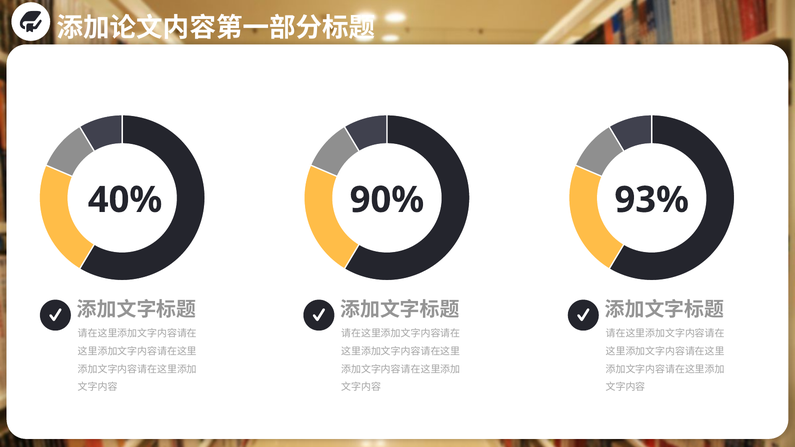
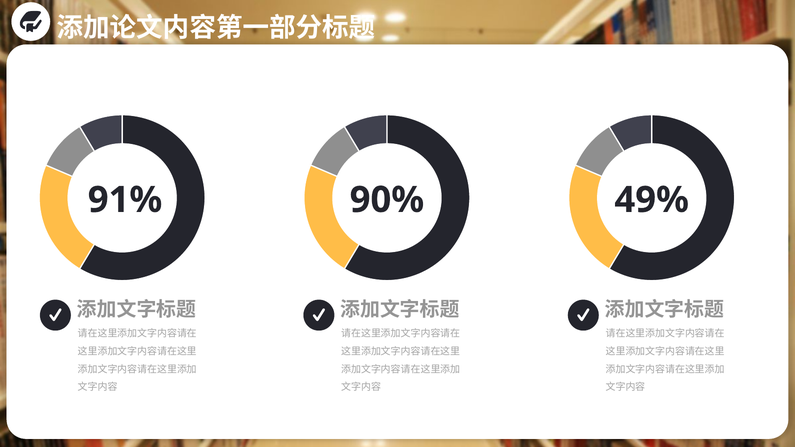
40%: 40% -> 91% (125, 200)
93%: 93% -> 49% (652, 200)
